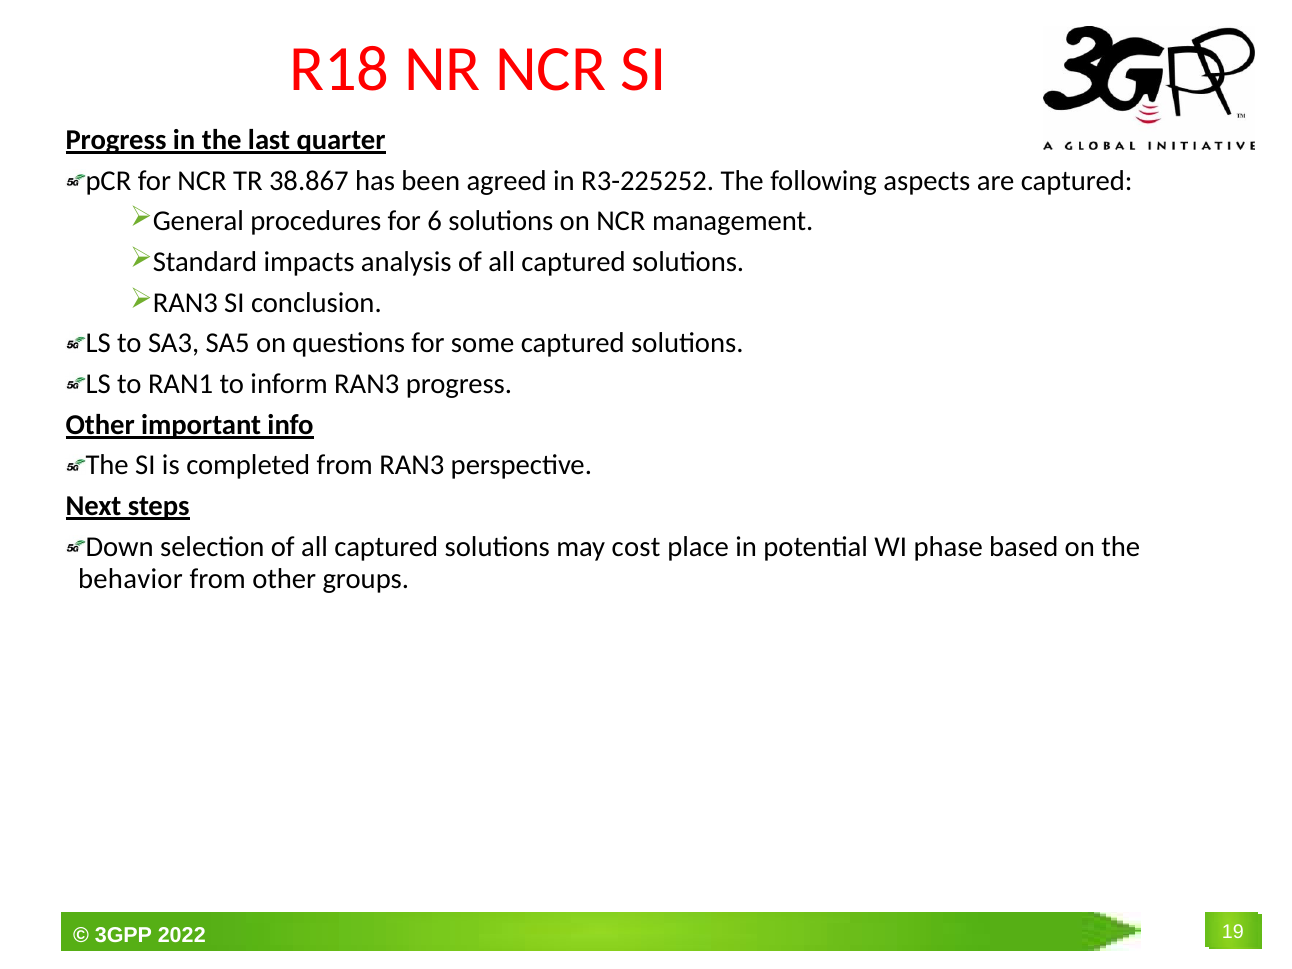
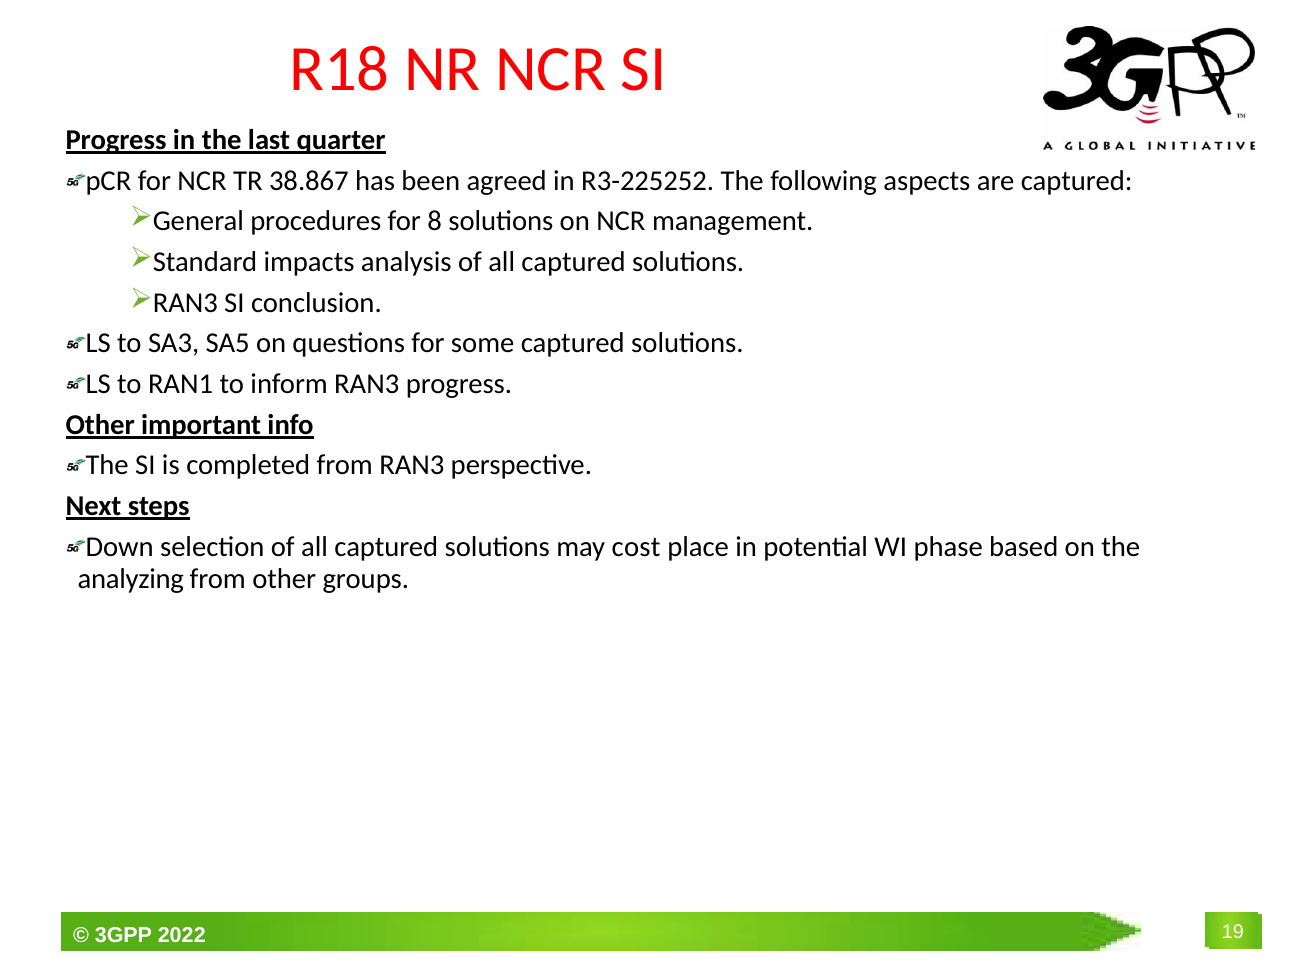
6: 6 -> 8 (435, 221)
behavior: behavior -> analyzing (131, 579)
